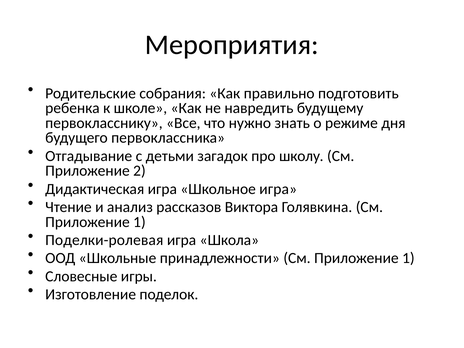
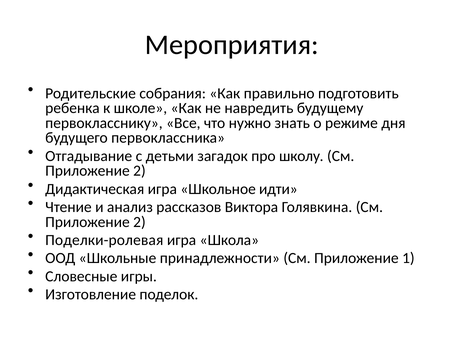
Школьное игра: игра -> идти (278, 189)
1: 1 -> 2 (139, 222)
